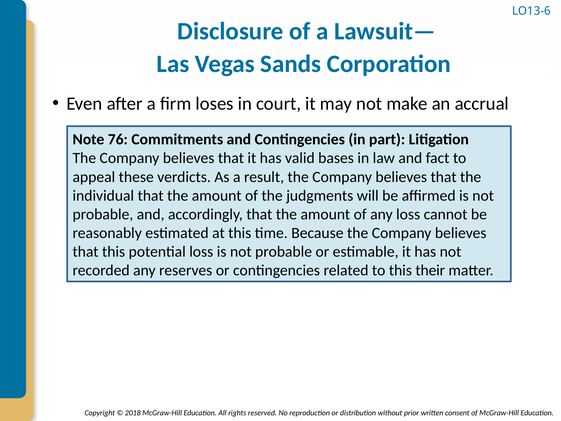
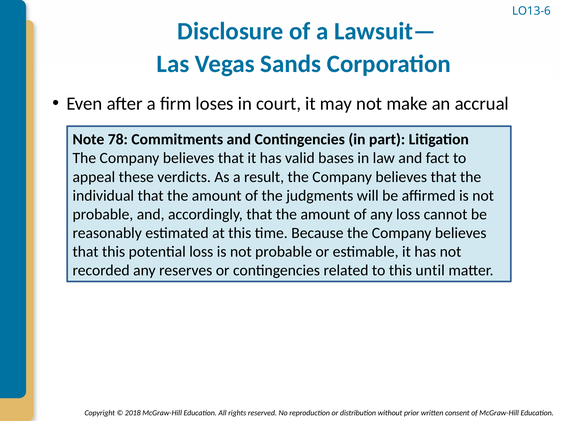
76: 76 -> 78 (118, 139)
their: their -> until (430, 270)
